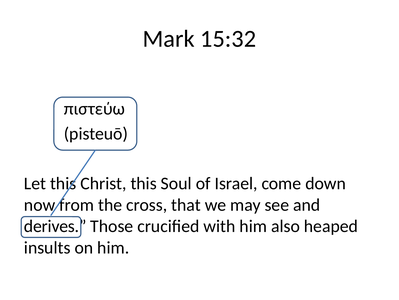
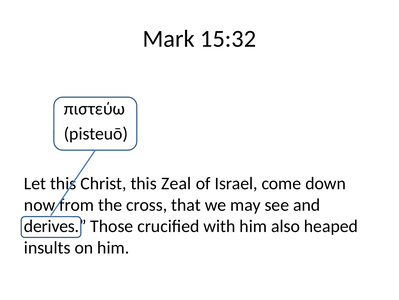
Soul: Soul -> Zeal (176, 183)
